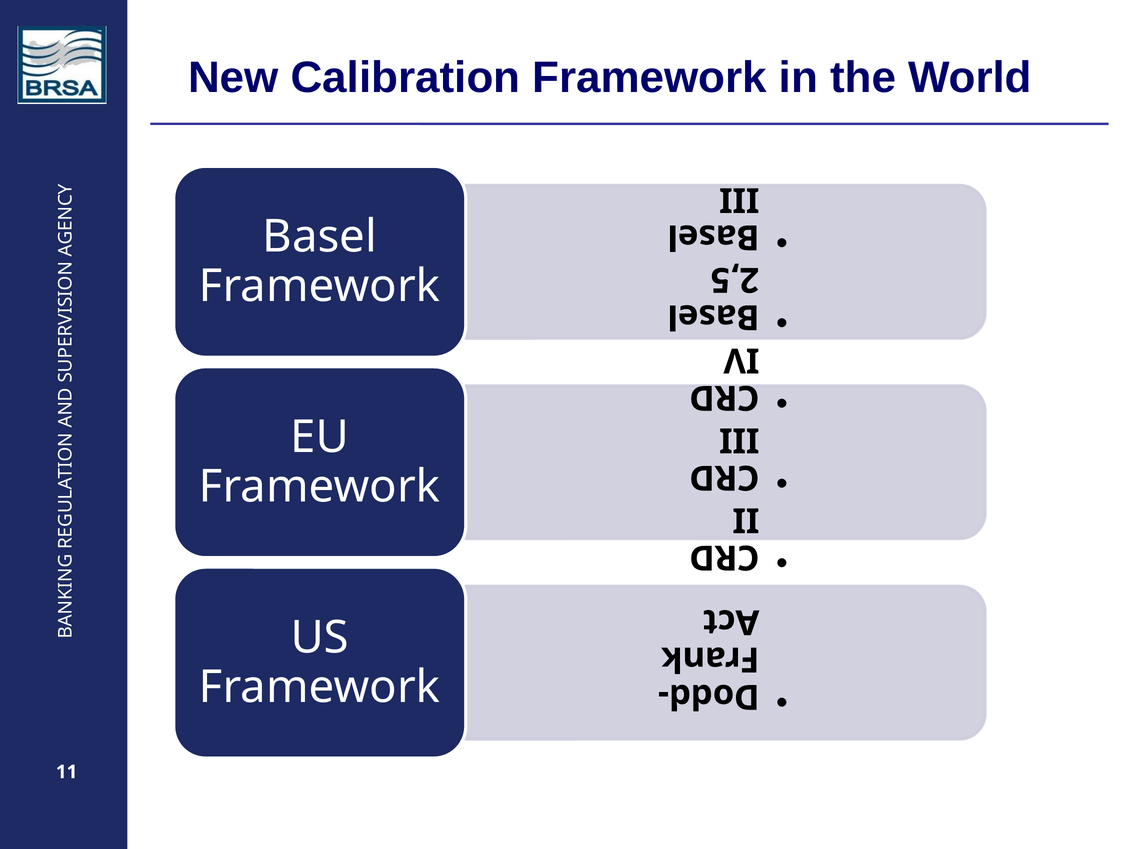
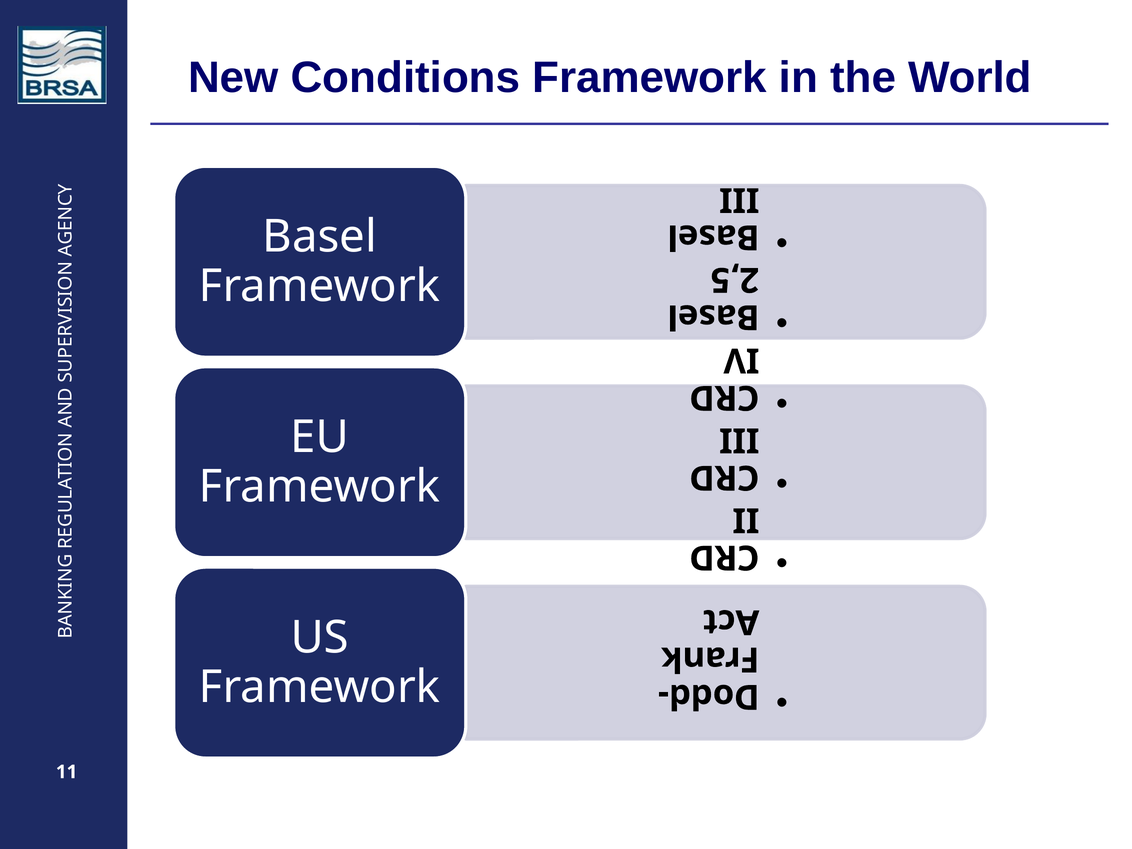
Calibration: Calibration -> Conditions (405, 78)
